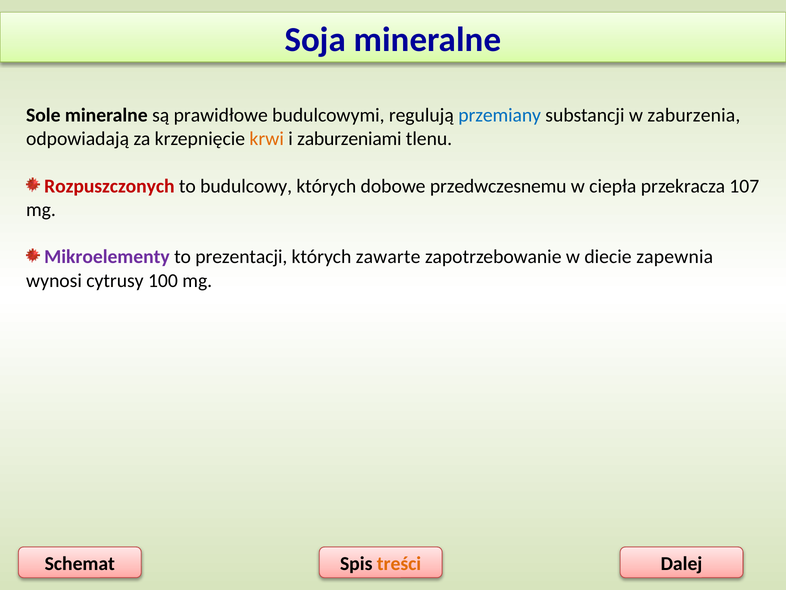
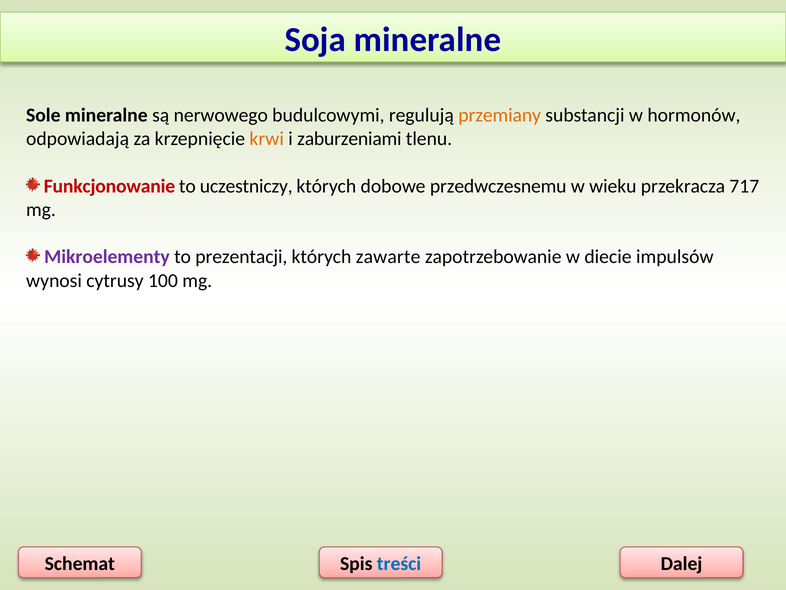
prawidłowe: prawidłowe -> nerwowego (221, 115)
przemiany colour: blue -> orange (500, 115)
zaburzenia: zaburzenia -> hormonów (694, 115)
Rozpuszczonych: Rozpuszczonych -> Funkcjonowanie (109, 186)
budulcowy: budulcowy -> uczestniczy (246, 186)
ciepła: ciepła -> wieku (613, 186)
107: 107 -> 717 (744, 186)
zapewnia: zapewnia -> impulsów (675, 257)
treści colour: orange -> blue (399, 563)
